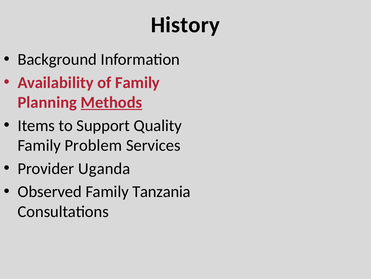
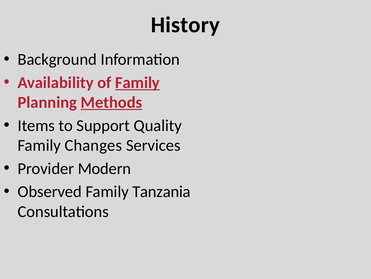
Family underline: none -> present (137, 82)
Problem: Problem -> Changes (93, 145)
Uganda: Uganda -> Modern (104, 168)
